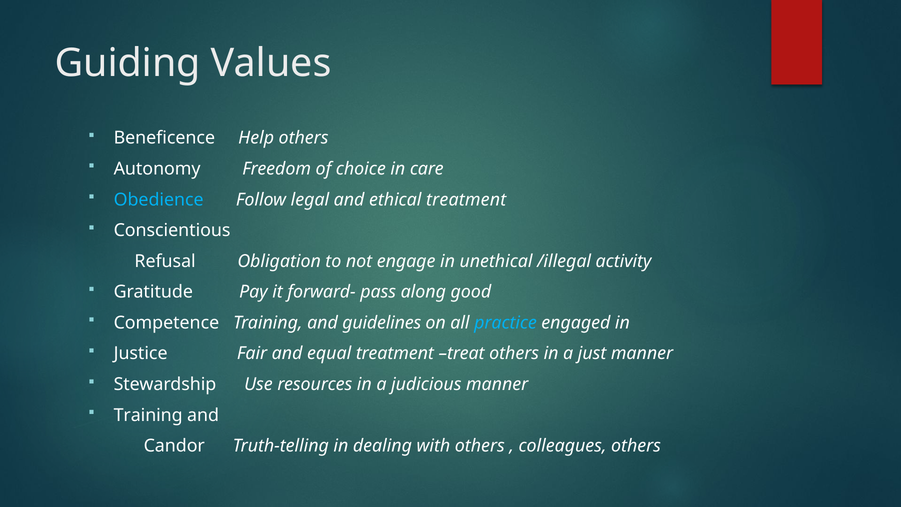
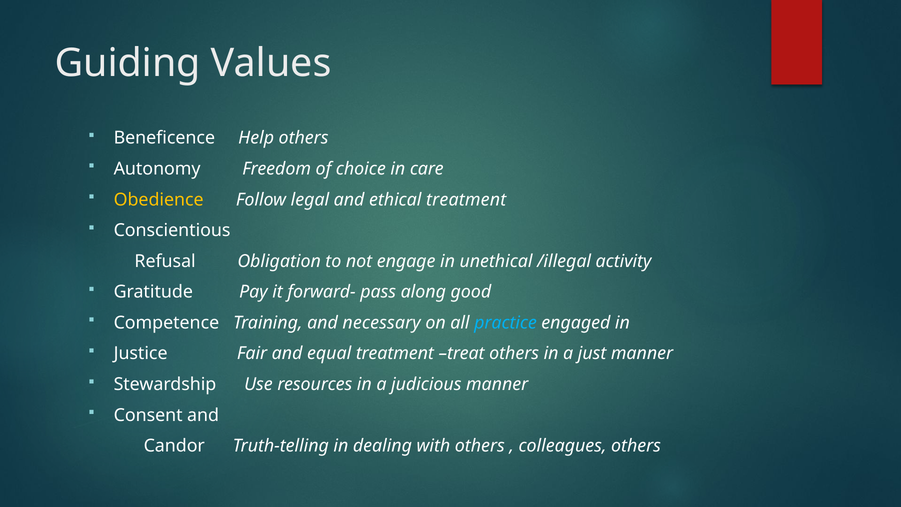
Obedience colour: light blue -> yellow (159, 200)
guidelines: guidelines -> necessary (382, 323)
Training: Training -> Consent (148, 415)
